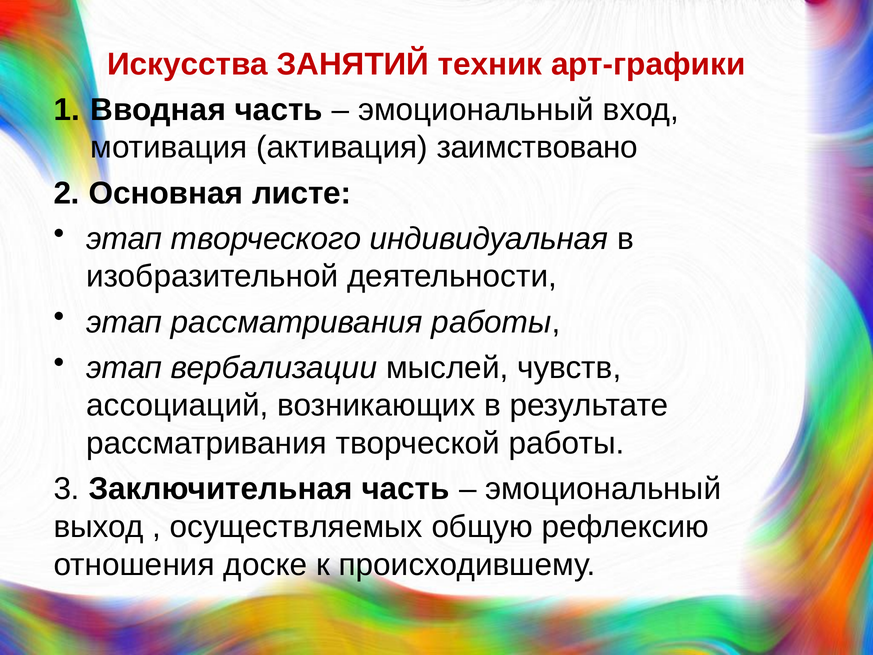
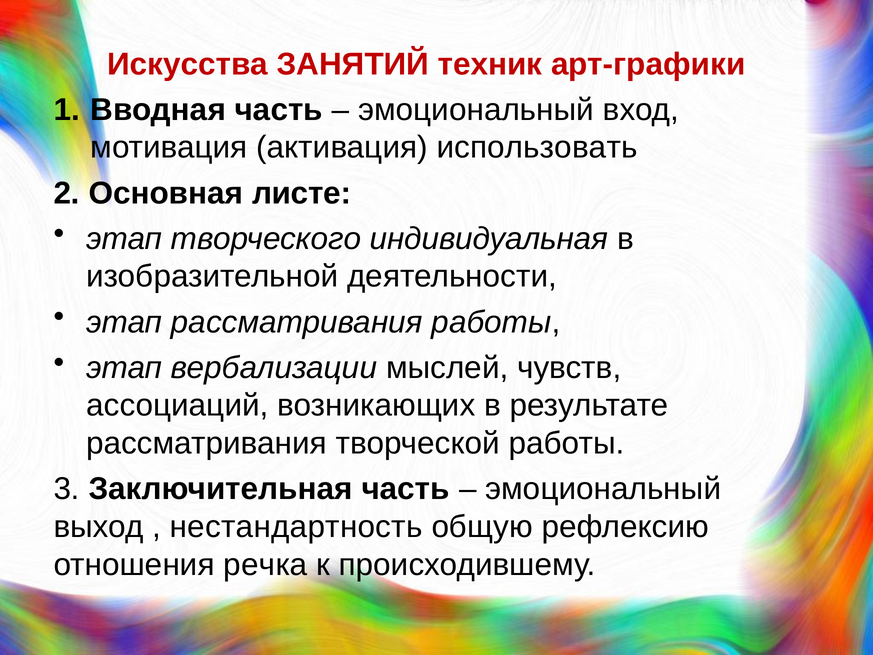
заимствовано: заимствовано -> использовать (537, 147)
осуществляемых: осуществляемых -> нестандартность (296, 527)
доске: доске -> речка (265, 564)
